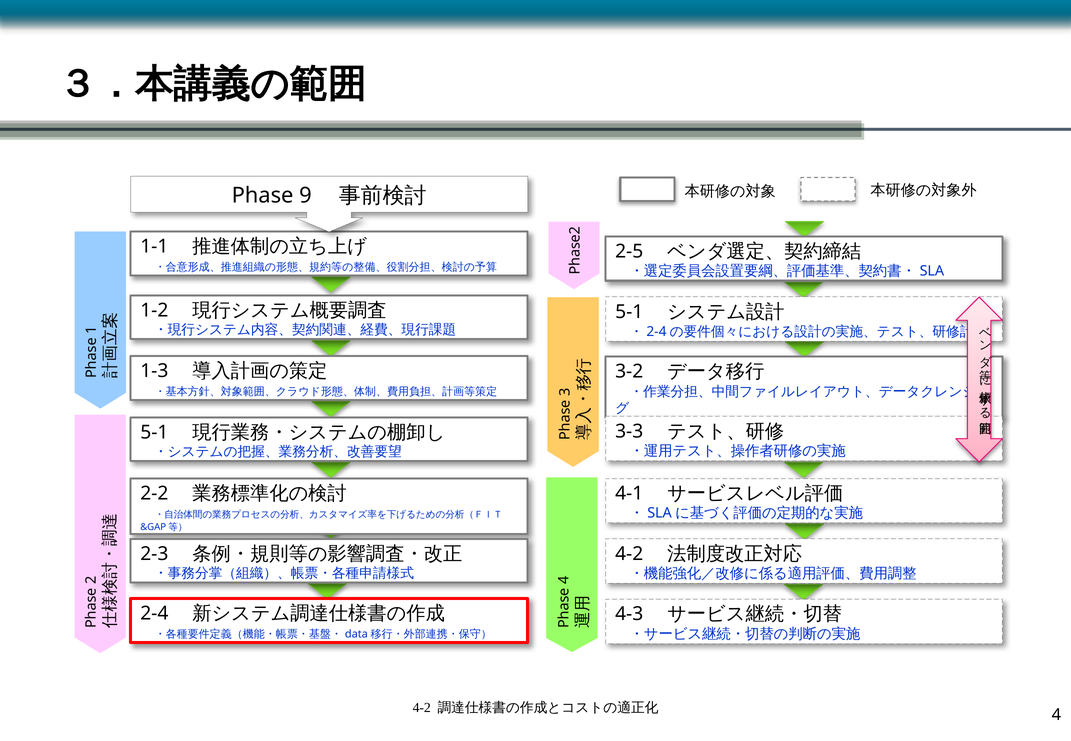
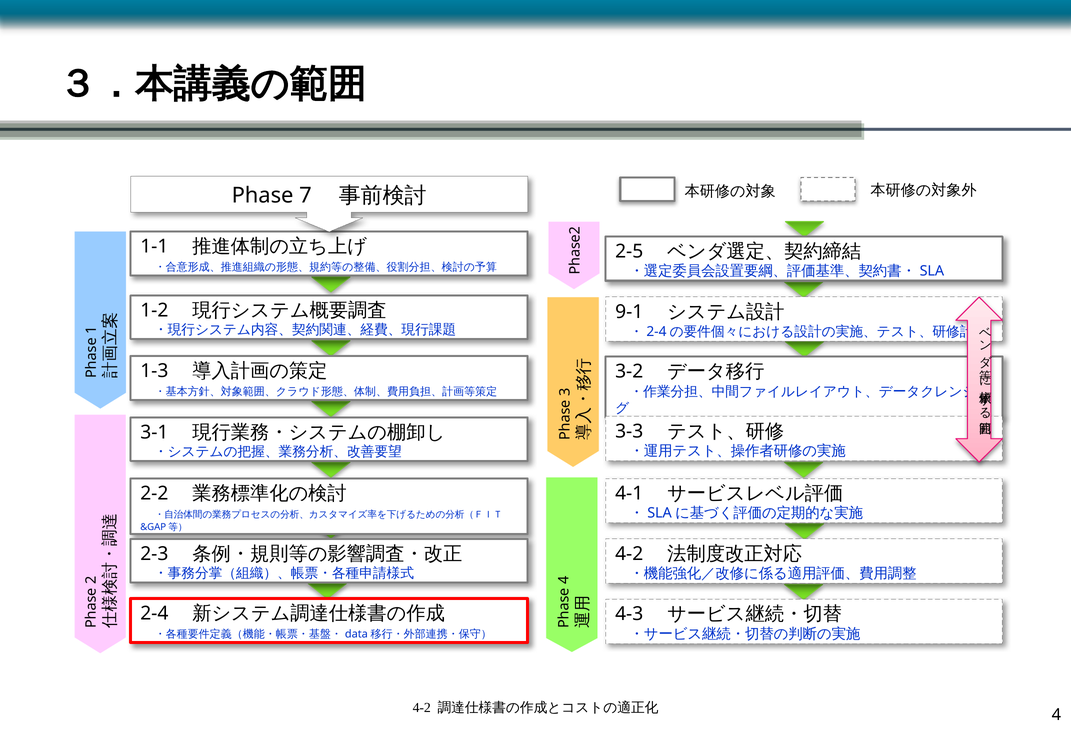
9: 9 -> 7 (305, 196)
5-1: 5-1 -> 9-1 (629, 312)
5-1: 5-1 -> 3-1 (154, 433)
